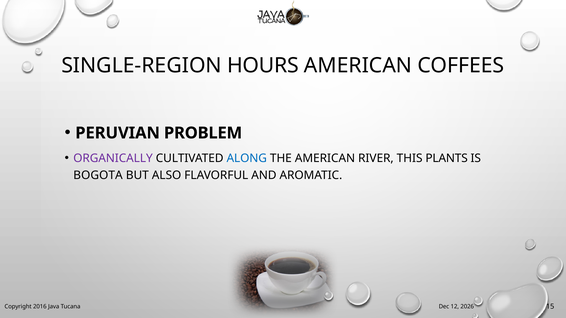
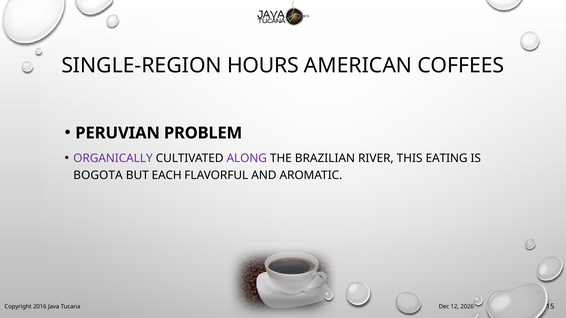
ALONG colour: blue -> purple (247, 159)
THE AMERICAN: AMERICAN -> BRAZILIAN (325, 159)
PLANTS: PLANTS -> EATING (447, 159)
ALSO: ALSO -> EACH (167, 175)
